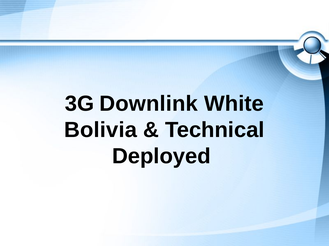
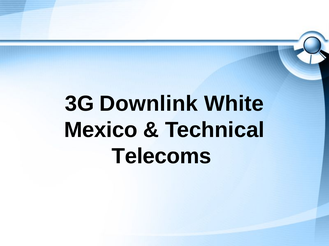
Bolivia: Bolivia -> Mexico (101, 130)
Deployed: Deployed -> Telecoms (161, 157)
